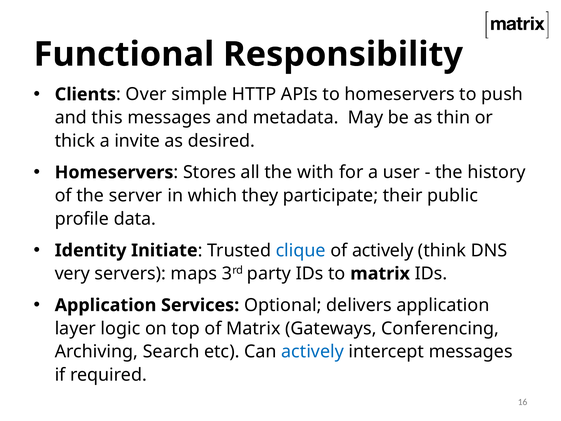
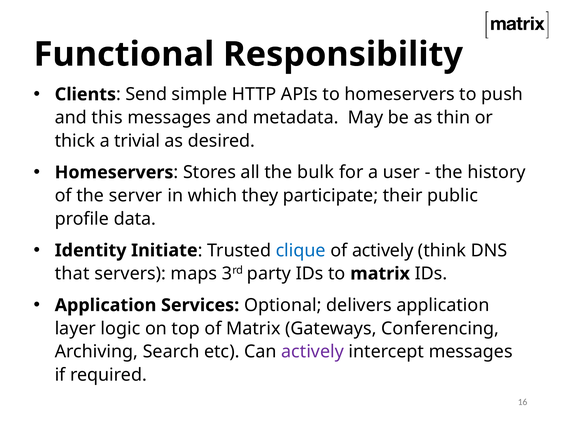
Over: Over -> Send (146, 94)
invite: invite -> trivial (137, 141)
with: with -> bulk (316, 172)
very: very -> that (72, 273)
actively colour: blue -> purple (313, 351)
